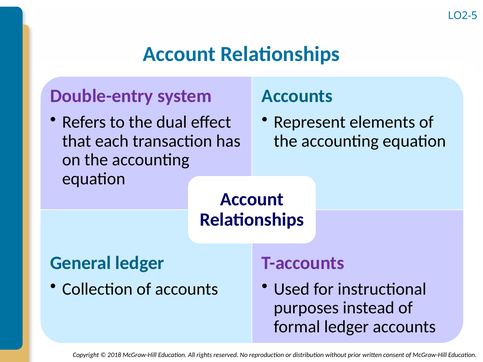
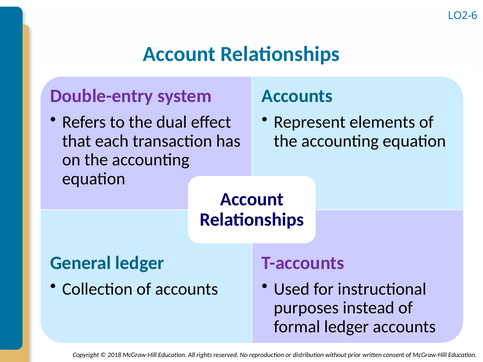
LO2-5: LO2-5 -> LO2-6 (463, 16)
